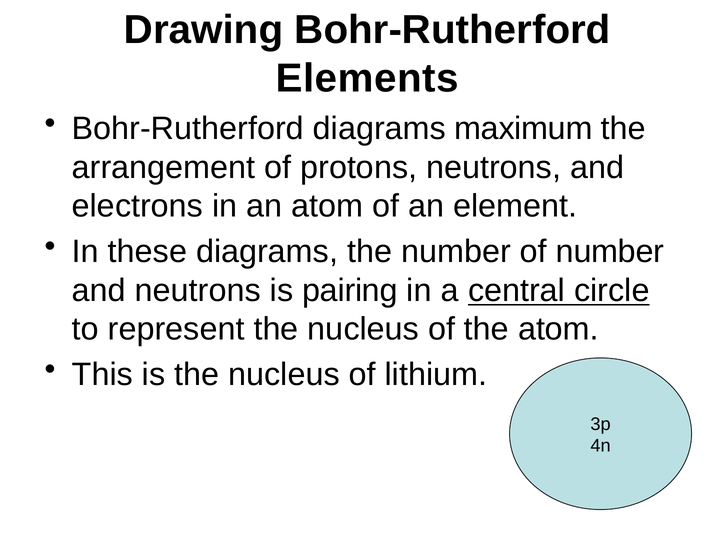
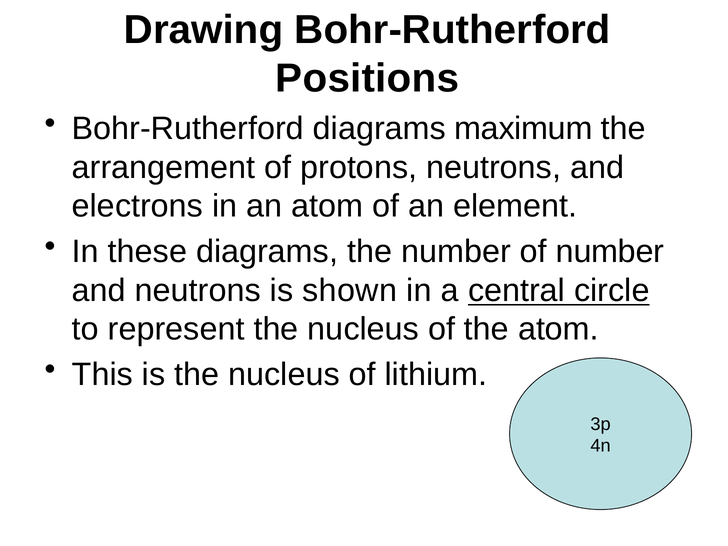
Elements: Elements -> Positions (367, 79)
pairing: pairing -> shown (350, 290)
